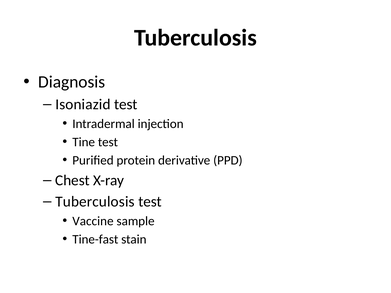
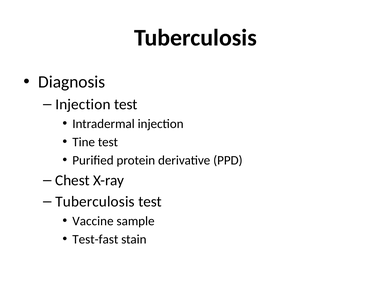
Isoniazid: Isoniazid -> Injection (83, 104)
Tine-fast: Tine-fast -> Test-fast (95, 239)
